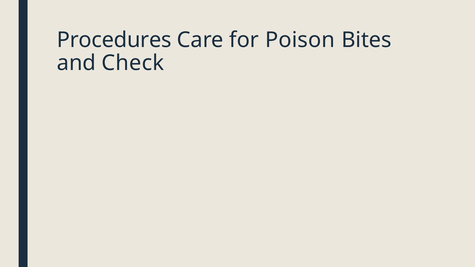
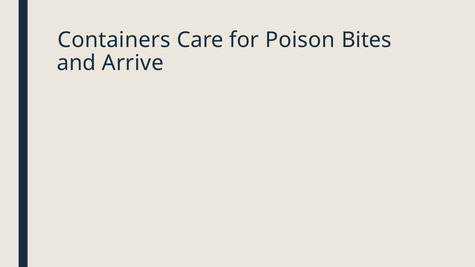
Procedures: Procedures -> Containers (114, 40)
Check: Check -> Arrive (133, 63)
